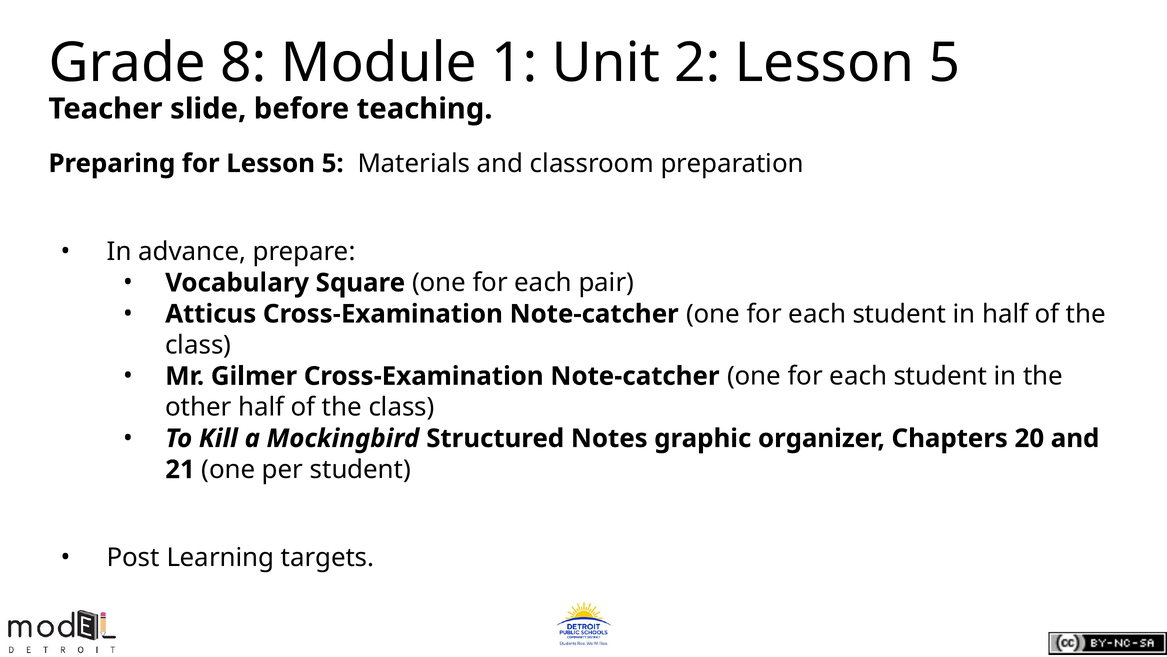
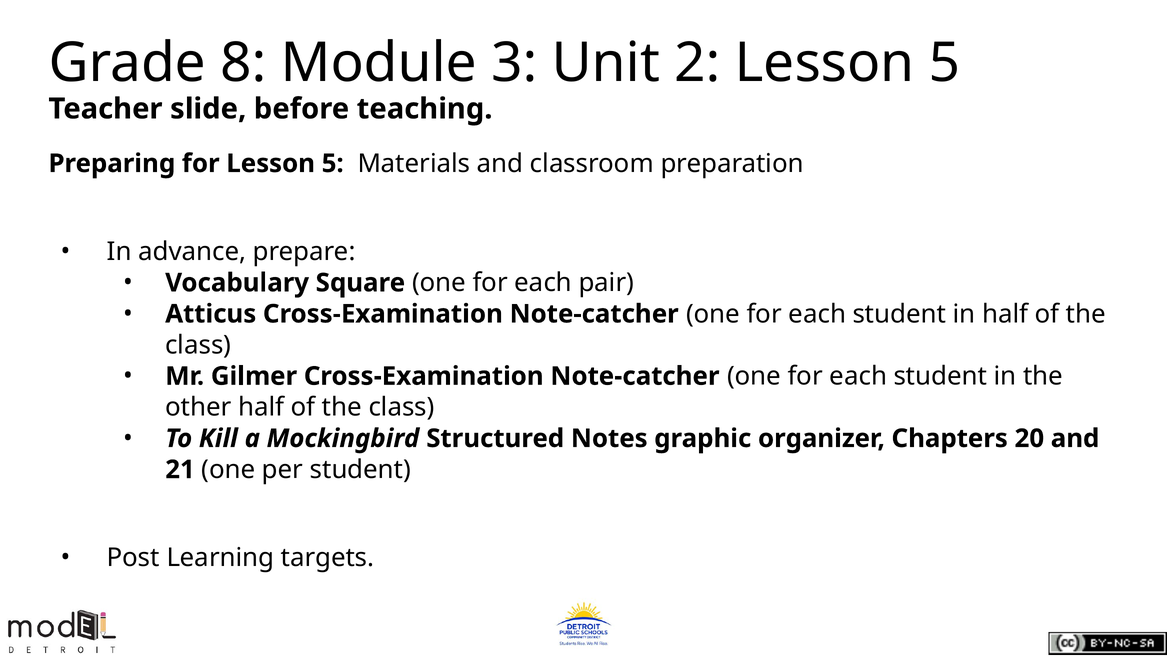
1: 1 -> 3 (514, 63)
